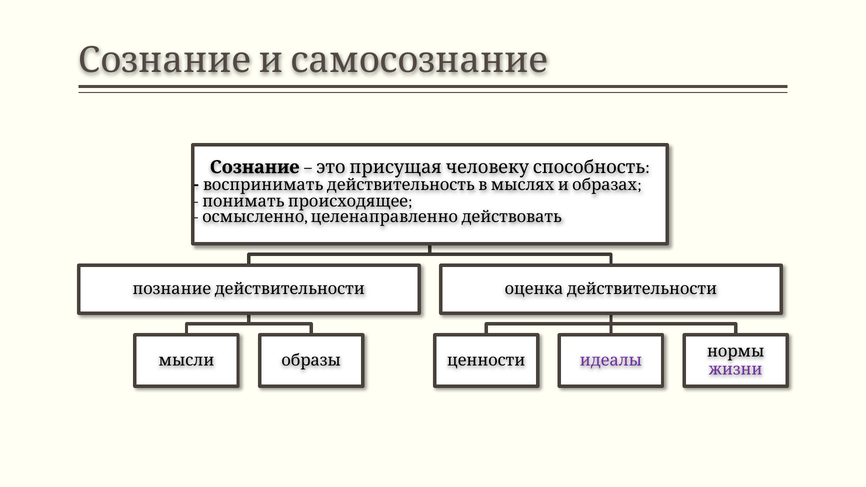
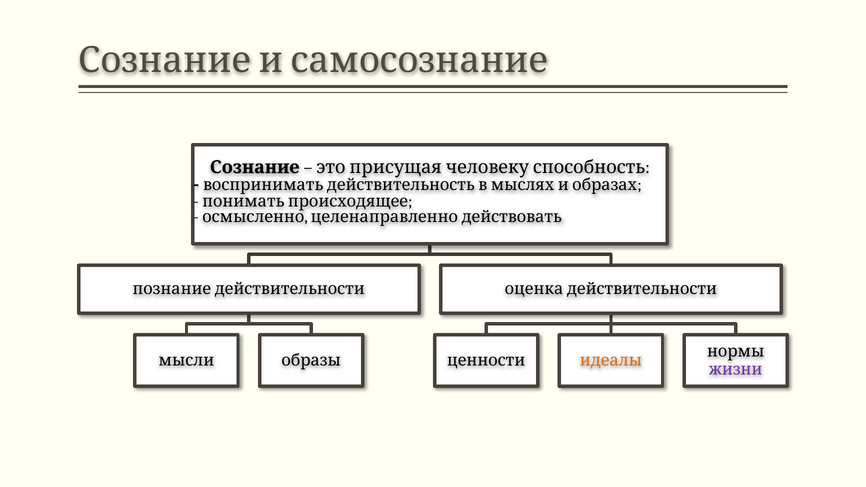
идеалы colour: purple -> orange (611, 360)
